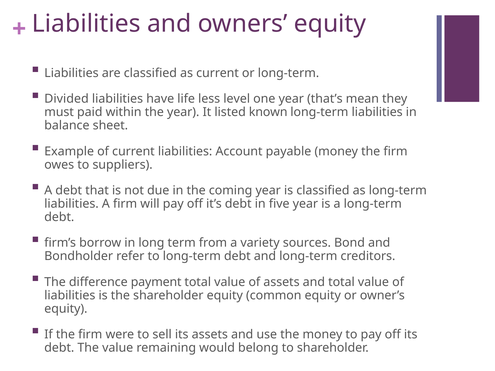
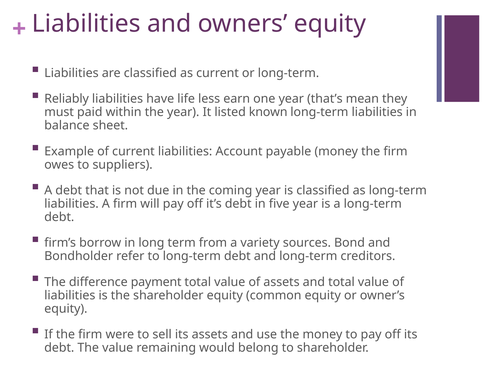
Divided: Divided -> Reliably (67, 99)
level: level -> earn (237, 99)
